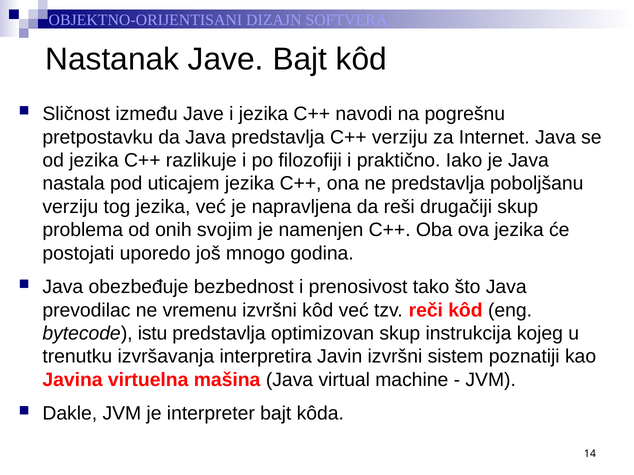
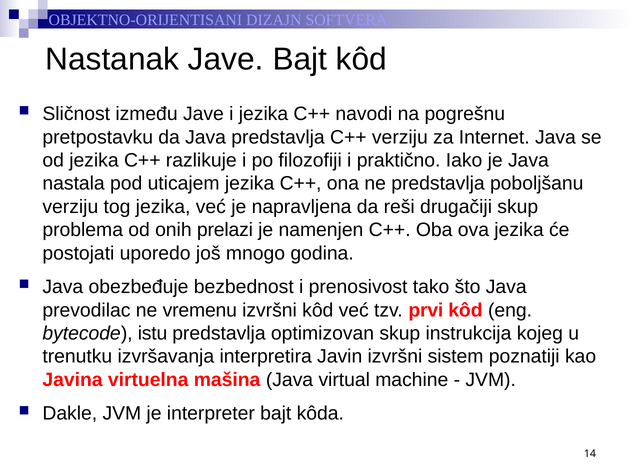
svojim: svojim -> prelazi (225, 230)
reči: reči -> prvi (426, 311)
